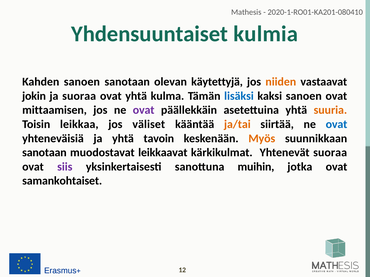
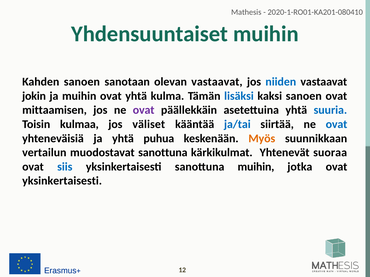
Yhdensuuntaiset kulmia: kulmia -> muihin (266, 34)
olevan käytettyjä: käytettyjä -> vastaavat (217, 82)
niiden colour: orange -> blue (281, 82)
ja suoraa: suoraa -> muihin (79, 96)
suuria colour: orange -> blue (330, 110)
leikkaa: leikkaa -> kulmaa (79, 124)
ja/tai colour: orange -> blue (237, 124)
tavoin: tavoin -> puhua (159, 139)
sanotaan: sanotaan -> vertailun (44, 153)
muodostavat leikkaavat: leikkaavat -> sanottuna (163, 153)
siis colour: purple -> blue (65, 167)
samankohtaiset: samankohtaiset -> yksinkertaisesti (62, 181)
